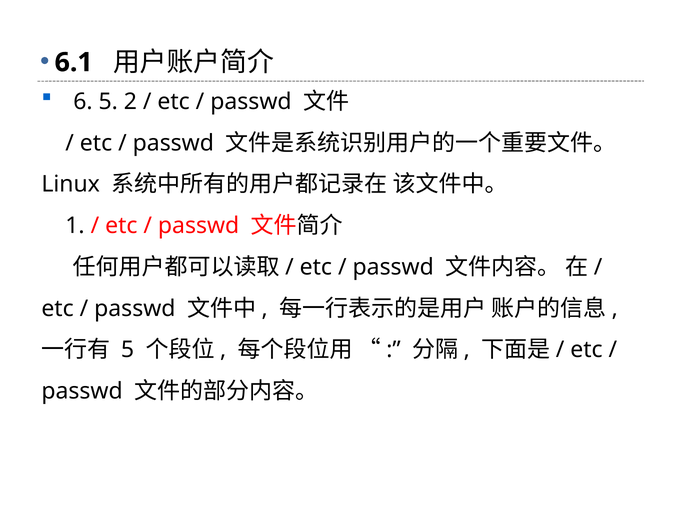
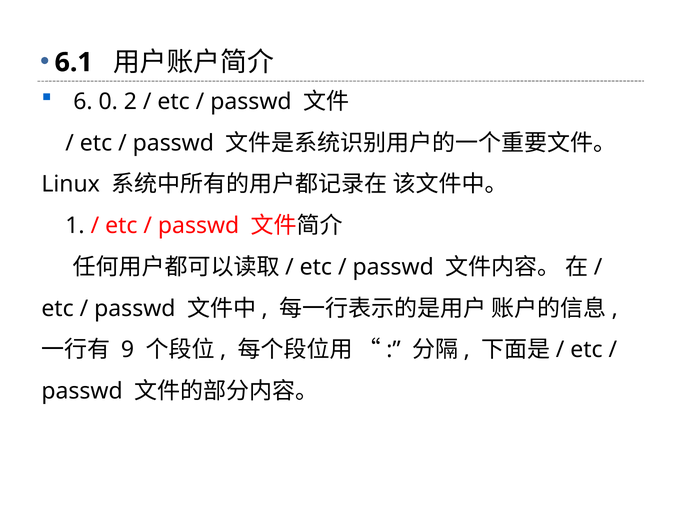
6 5: 5 -> 0 (108, 102)
5: 5 -> 9 (128, 350)
